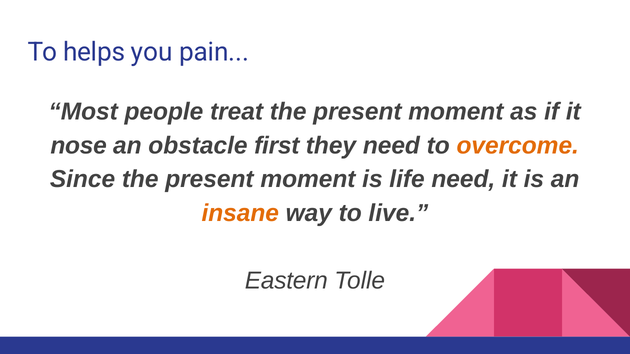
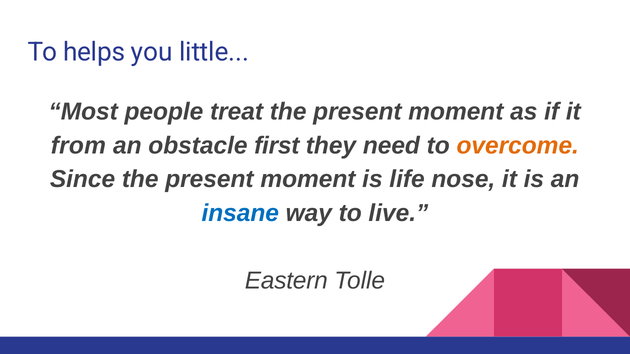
pain: pain -> little (214, 52)
nose: nose -> from (78, 146)
life need: need -> nose (463, 179)
insane colour: orange -> blue (240, 213)
